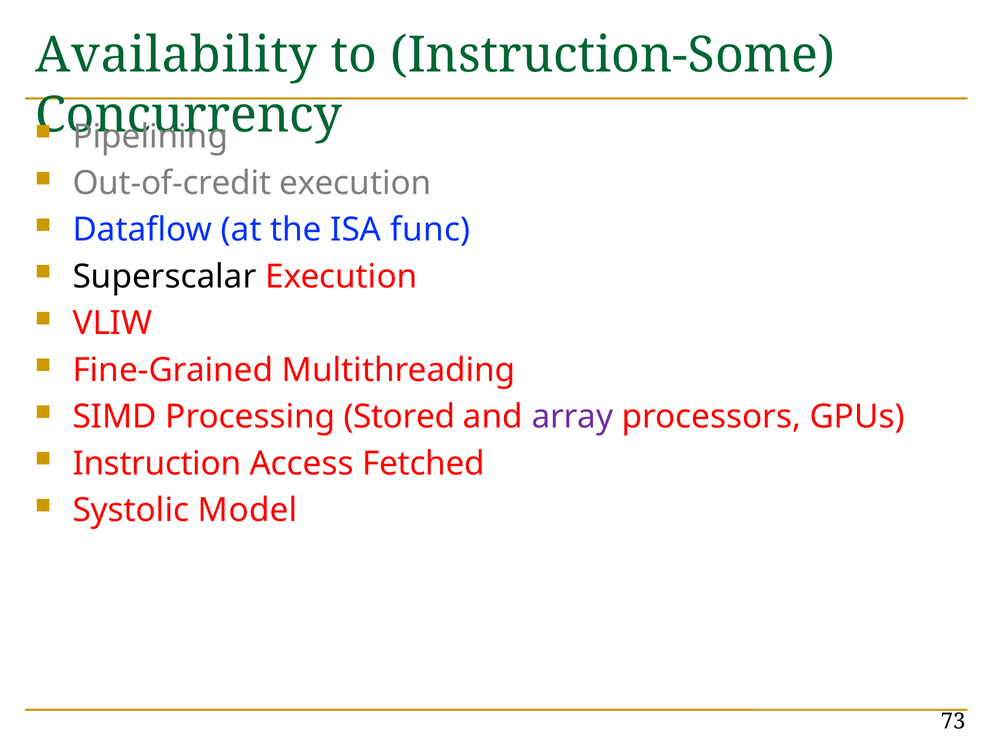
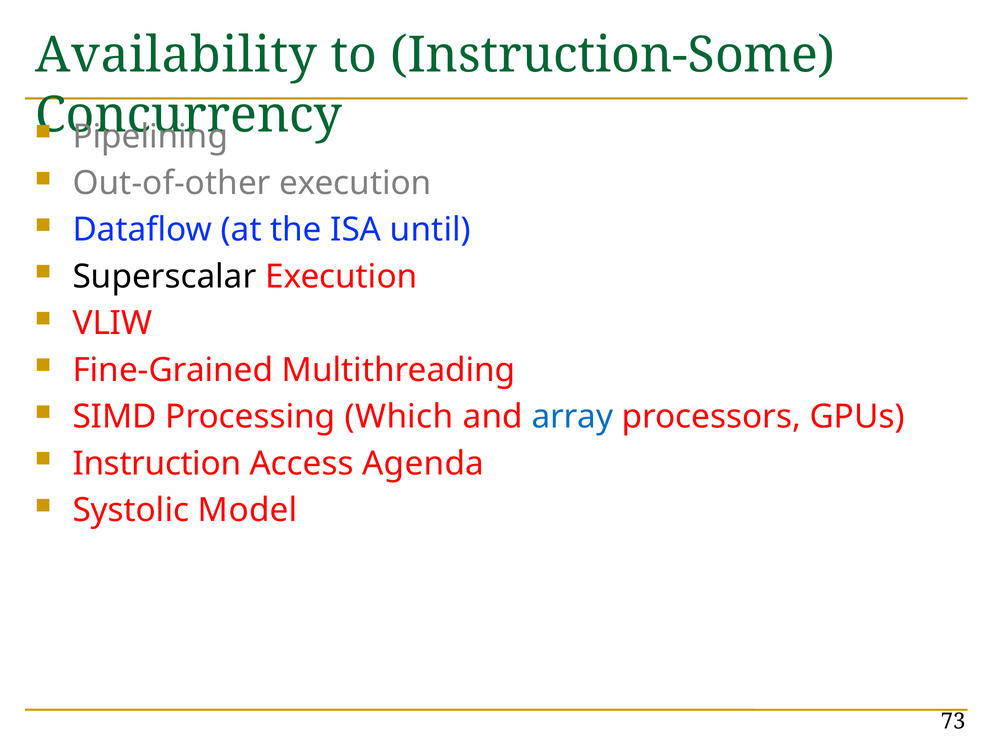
Out-of-credit: Out-of-credit -> Out-of-other (172, 183)
func: func -> until (430, 230)
Stored: Stored -> Which (399, 417)
array colour: purple -> blue (572, 417)
Fetched: Fetched -> Agenda (423, 463)
